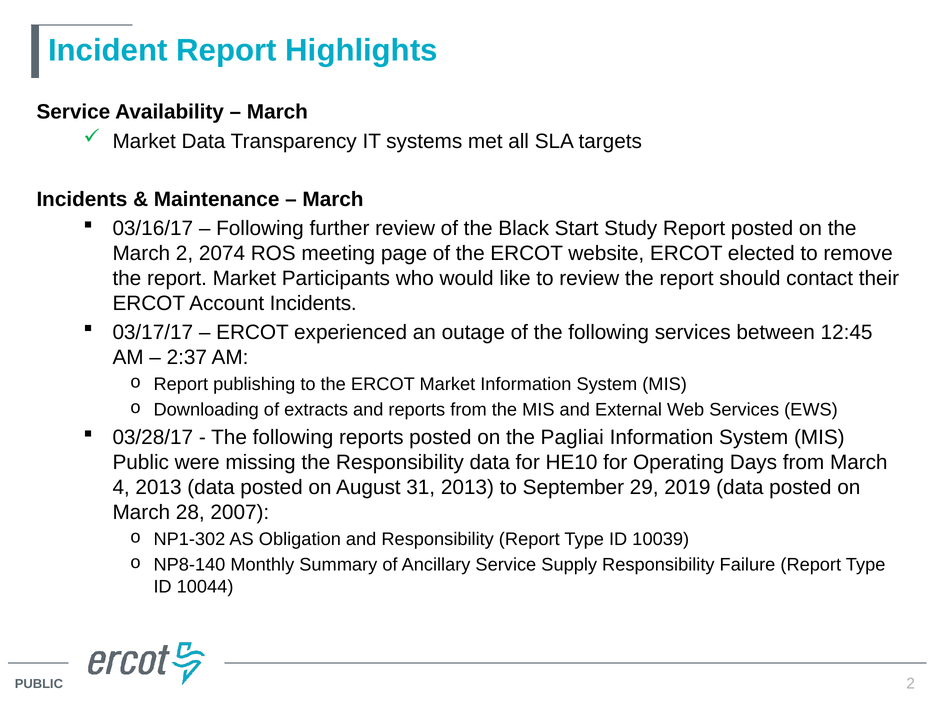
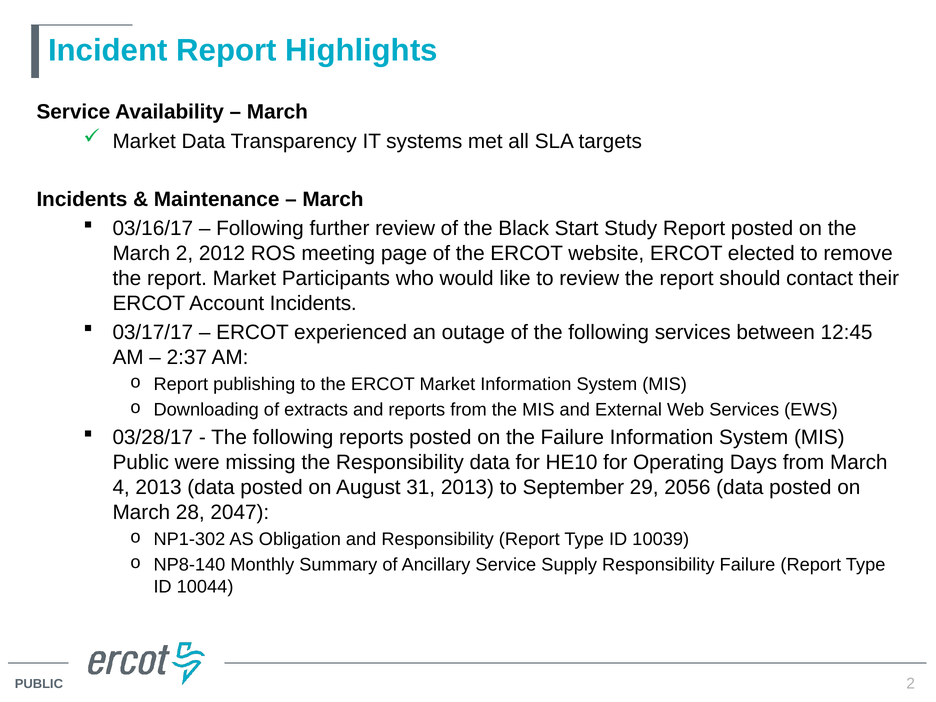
2074: 2074 -> 2012 (222, 254)
the Pagliai: Pagliai -> Failure (572, 438)
2019: 2019 -> 2056 (687, 487)
2007: 2007 -> 2047 (240, 512)
